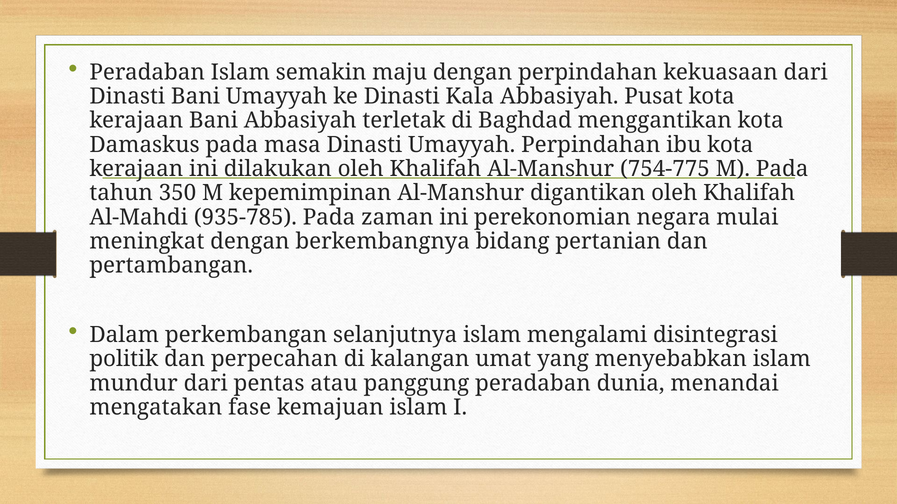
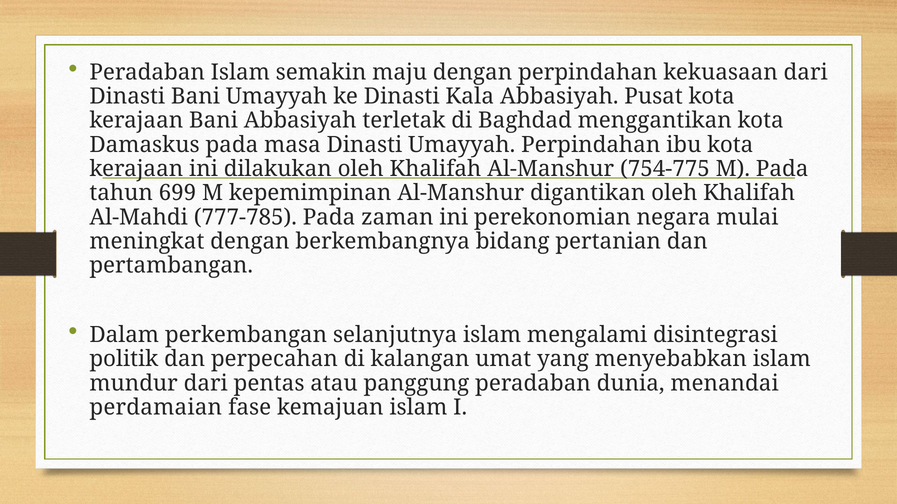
350: 350 -> 699 (177, 193)
935-785: 935-785 -> 777-785 (245, 217)
mengatakan: mengatakan -> perdamaian (156, 408)
